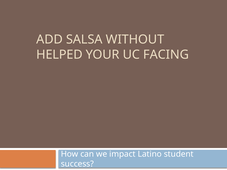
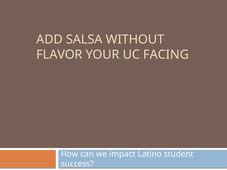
HELPED: HELPED -> FLAVOR (59, 55)
